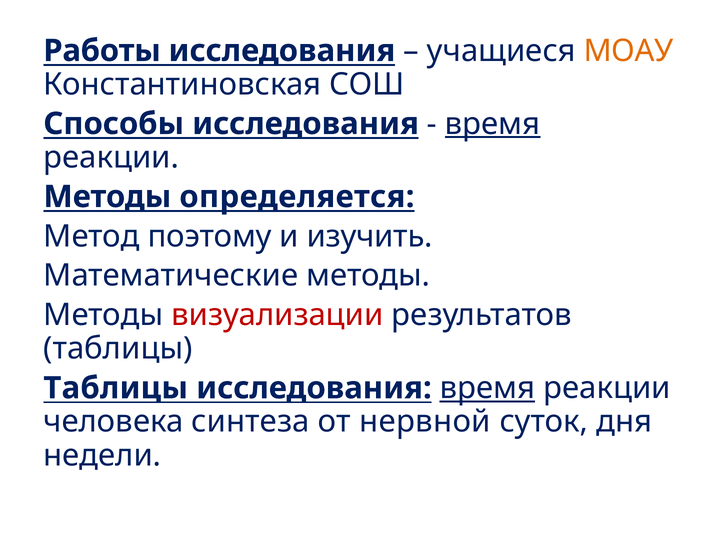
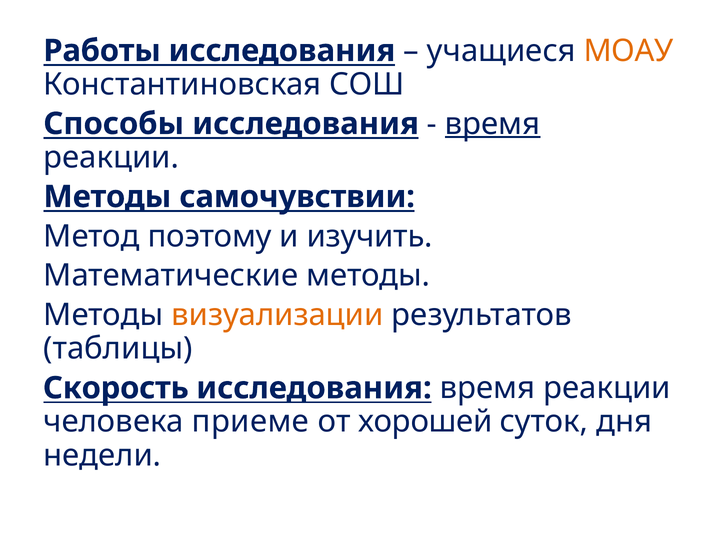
определяется: определяется -> самочувствии (297, 197)
визуализации colour: red -> orange (277, 315)
Таблицы: Таблицы -> Скорость (116, 388)
время underline: present -> none (487, 388)
синтеза: синтеза -> приеме (250, 422)
нервной: нервной -> хорошей (425, 422)
